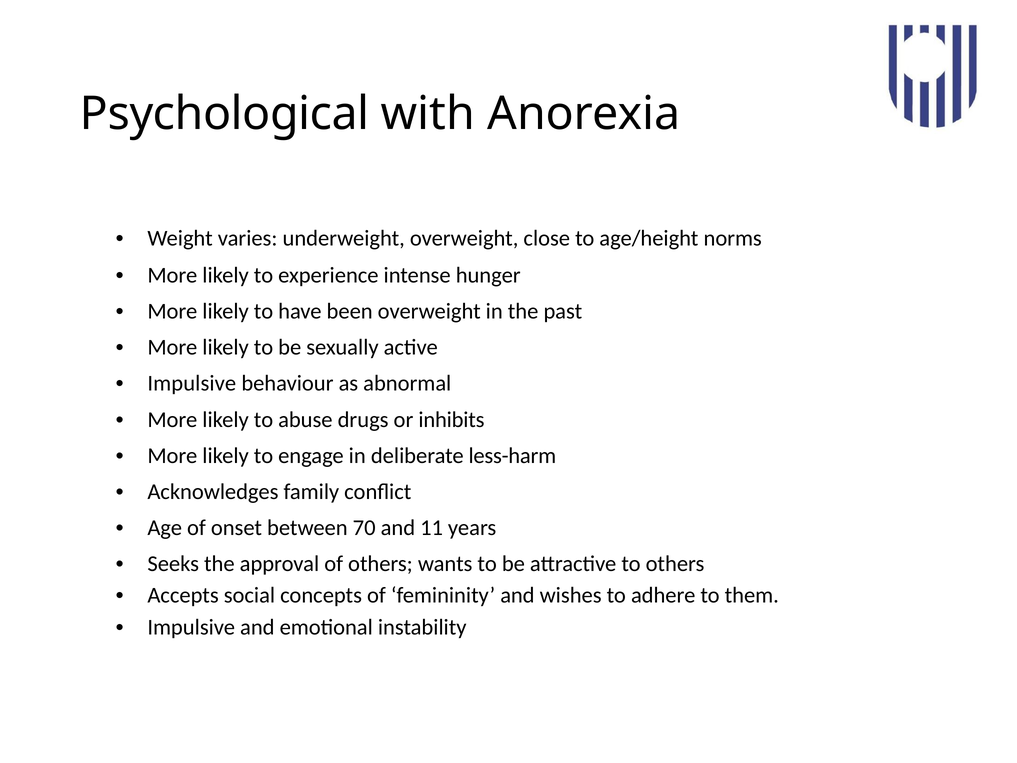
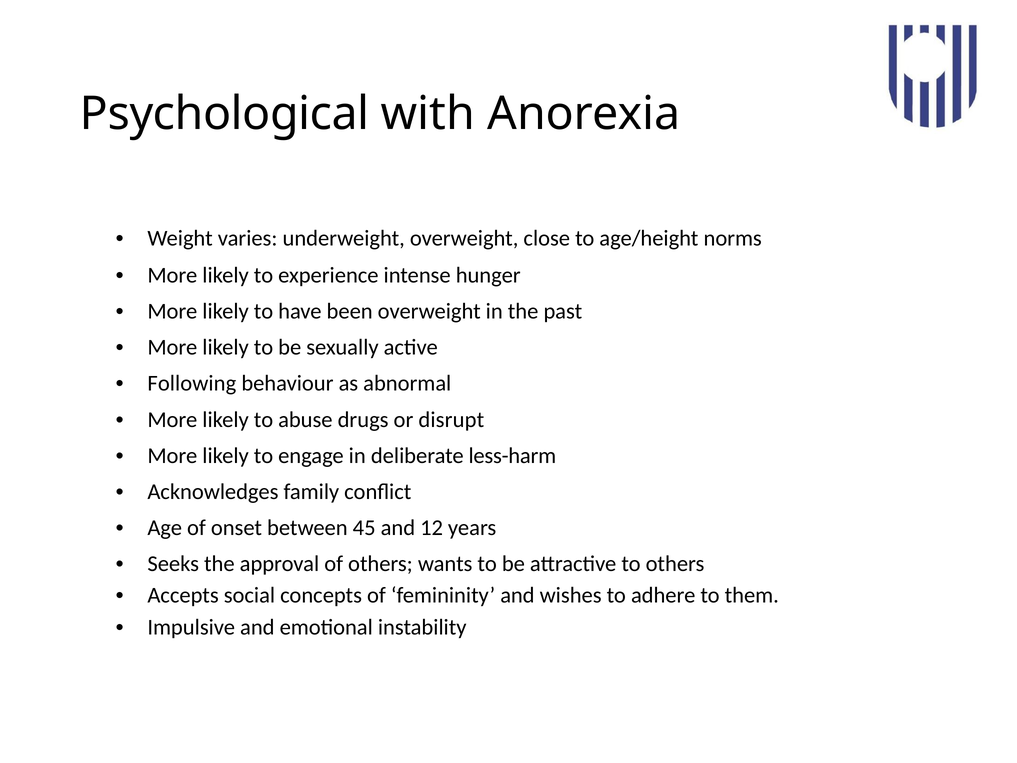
Impulsive: Impulsive -> Following (192, 383)
inhibits: inhibits -> disrupt (451, 419)
70: 70 -> 45 (364, 528)
11: 11 -> 12 (432, 528)
